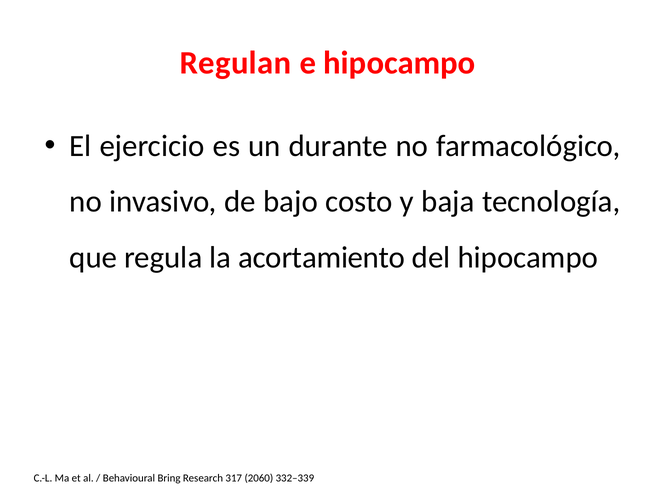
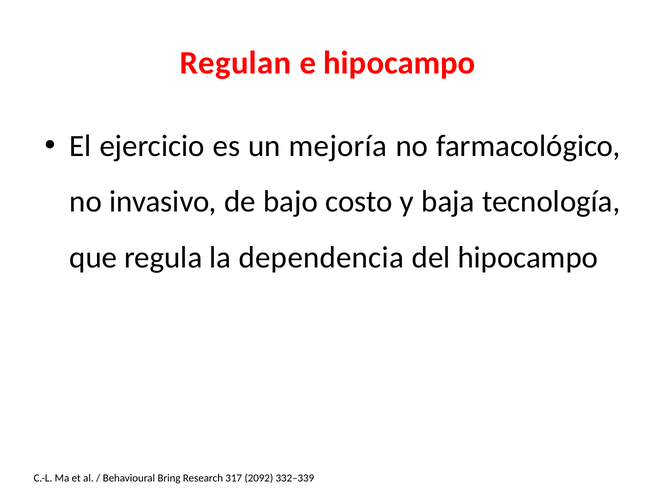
durante: durante -> mejoría (338, 146)
acortamiento: acortamiento -> dependencia (321, 257)
2060: 2060 -> 2092 (259, 478)
